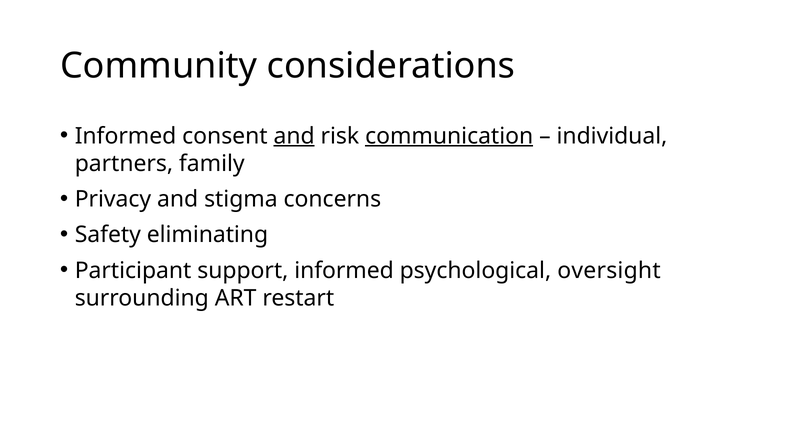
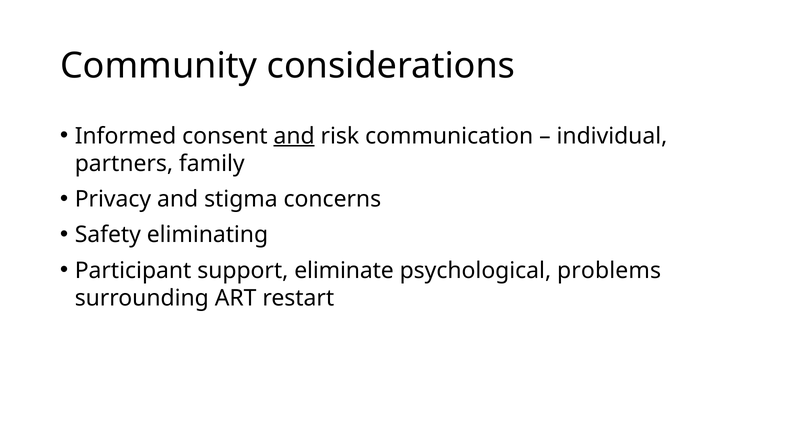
communication underline: present -> none (449, 136)
support informed: informed -> eliminate (344, 271)
oversight: oversight -> problems (609, 271)
